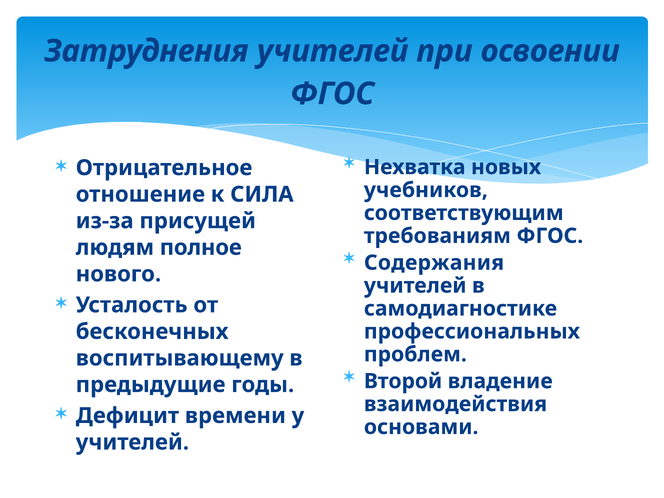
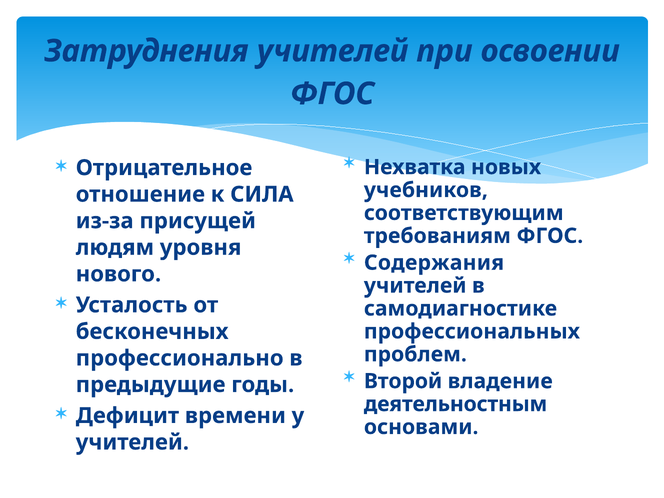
полное: полное -> уровня (201, 247)
воспитывающему: воспитывающему -> профессионально (180, 358)
взаимодействия: взаимодействия -> деятельностным (456, 404)
